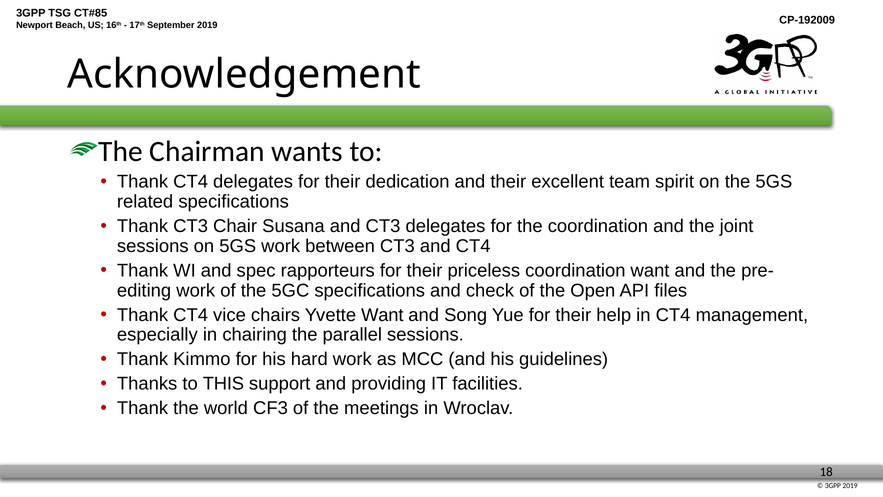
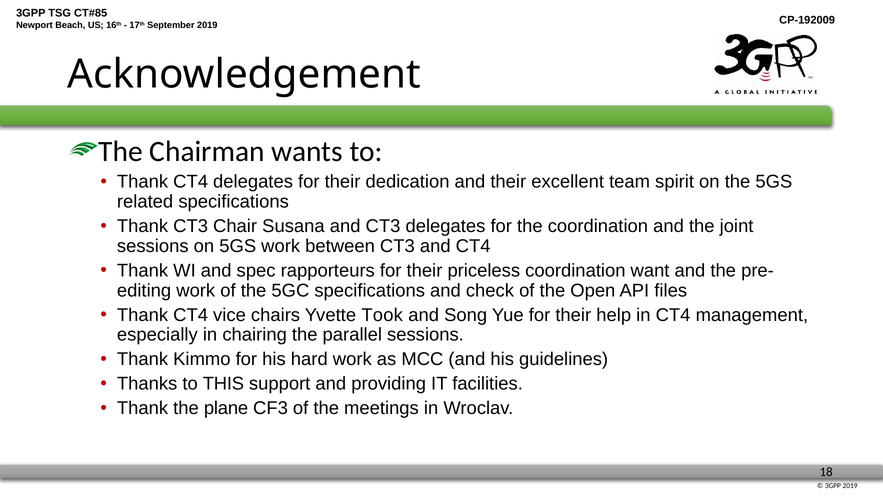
Yvette Want: Want -> Took (382, 315)
world: world -> plane (226, 408)
